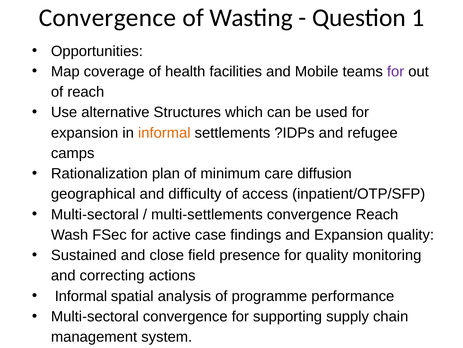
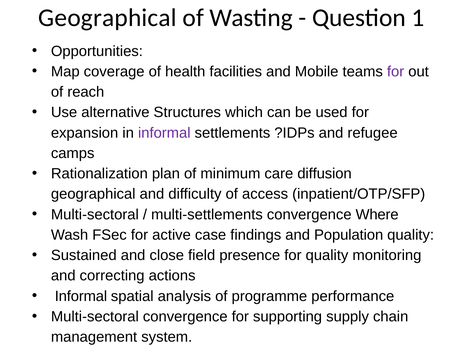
Convergence: Convergence -> Geographical (108, 18)
informal colour: orange -> purple (164, 133)
convergence Reach: Reach -> Where (377, 214)
and Expansion: Expansion -> Population (349, 234)
